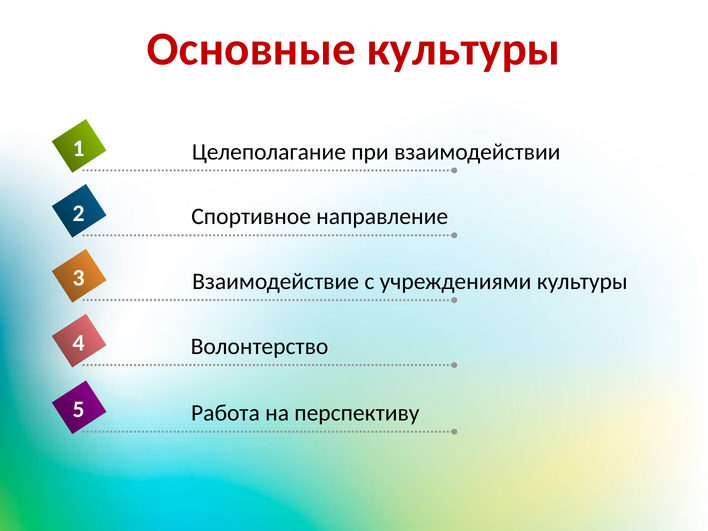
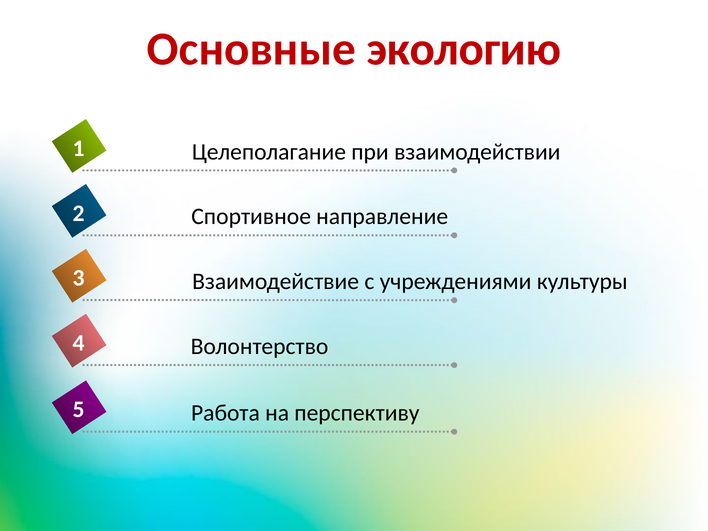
Основные культуры: культуры -> экологию (464, 49)
